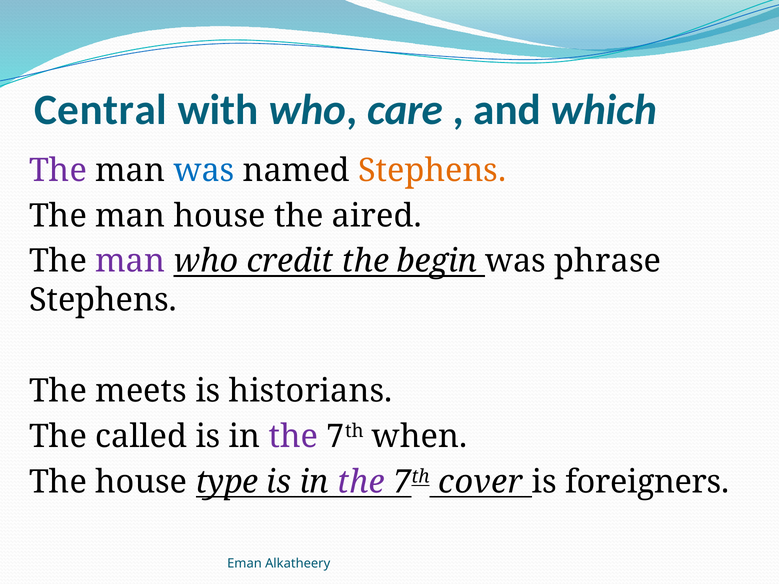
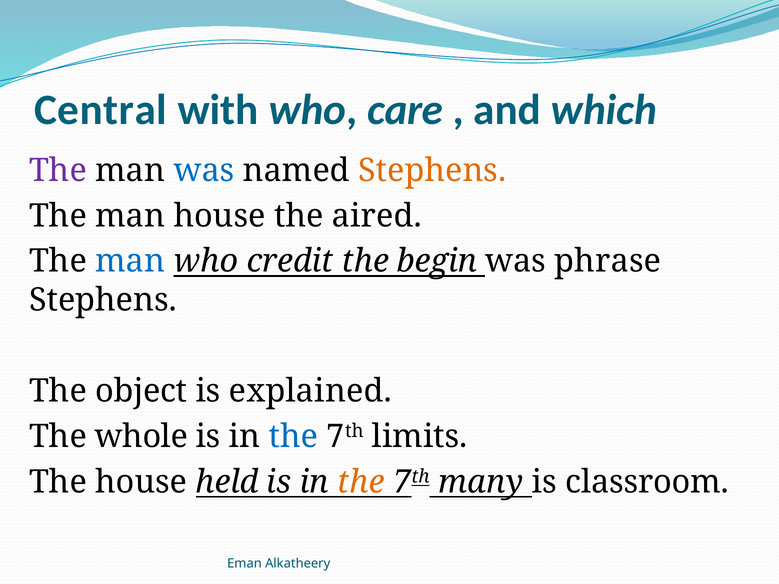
man colour: purple -> blue (130, 261)
meets: meets -> object (141, 391)
historians: historians -> explained (311, 391)
called: called -> whole (141, 437)
the colour: purple -> blue (293, 437)
when: when -> limits (420, 437)
type: type -> held (227, 482)
the colour: purple -> orange (361, 482)
cover: cover -> many (481, 482)
foreigners: foreigners -> classroom (647, 482)
